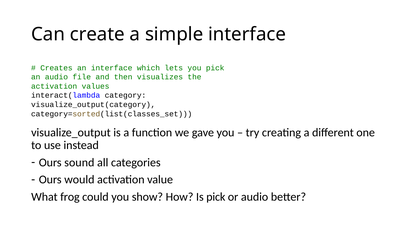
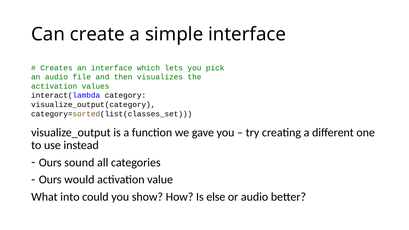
frog: frog -> into (70, 197)
Is pick: pick -> else (216, 197)
